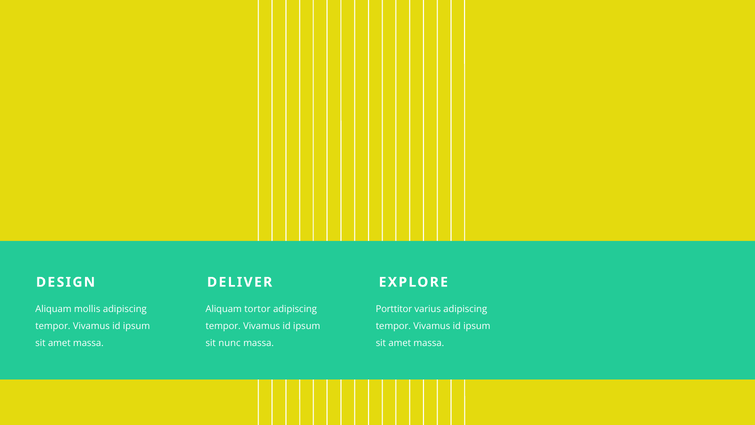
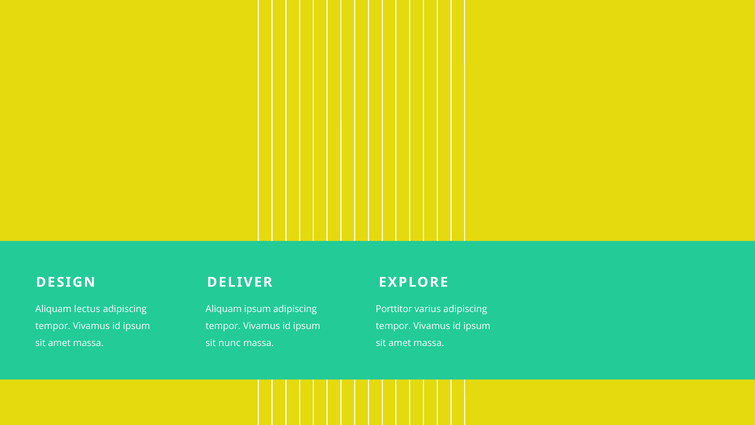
mollis: mollis -> lectus (87, 309)
Aliquam tortor: tortor -> ipsum (257, 309)
